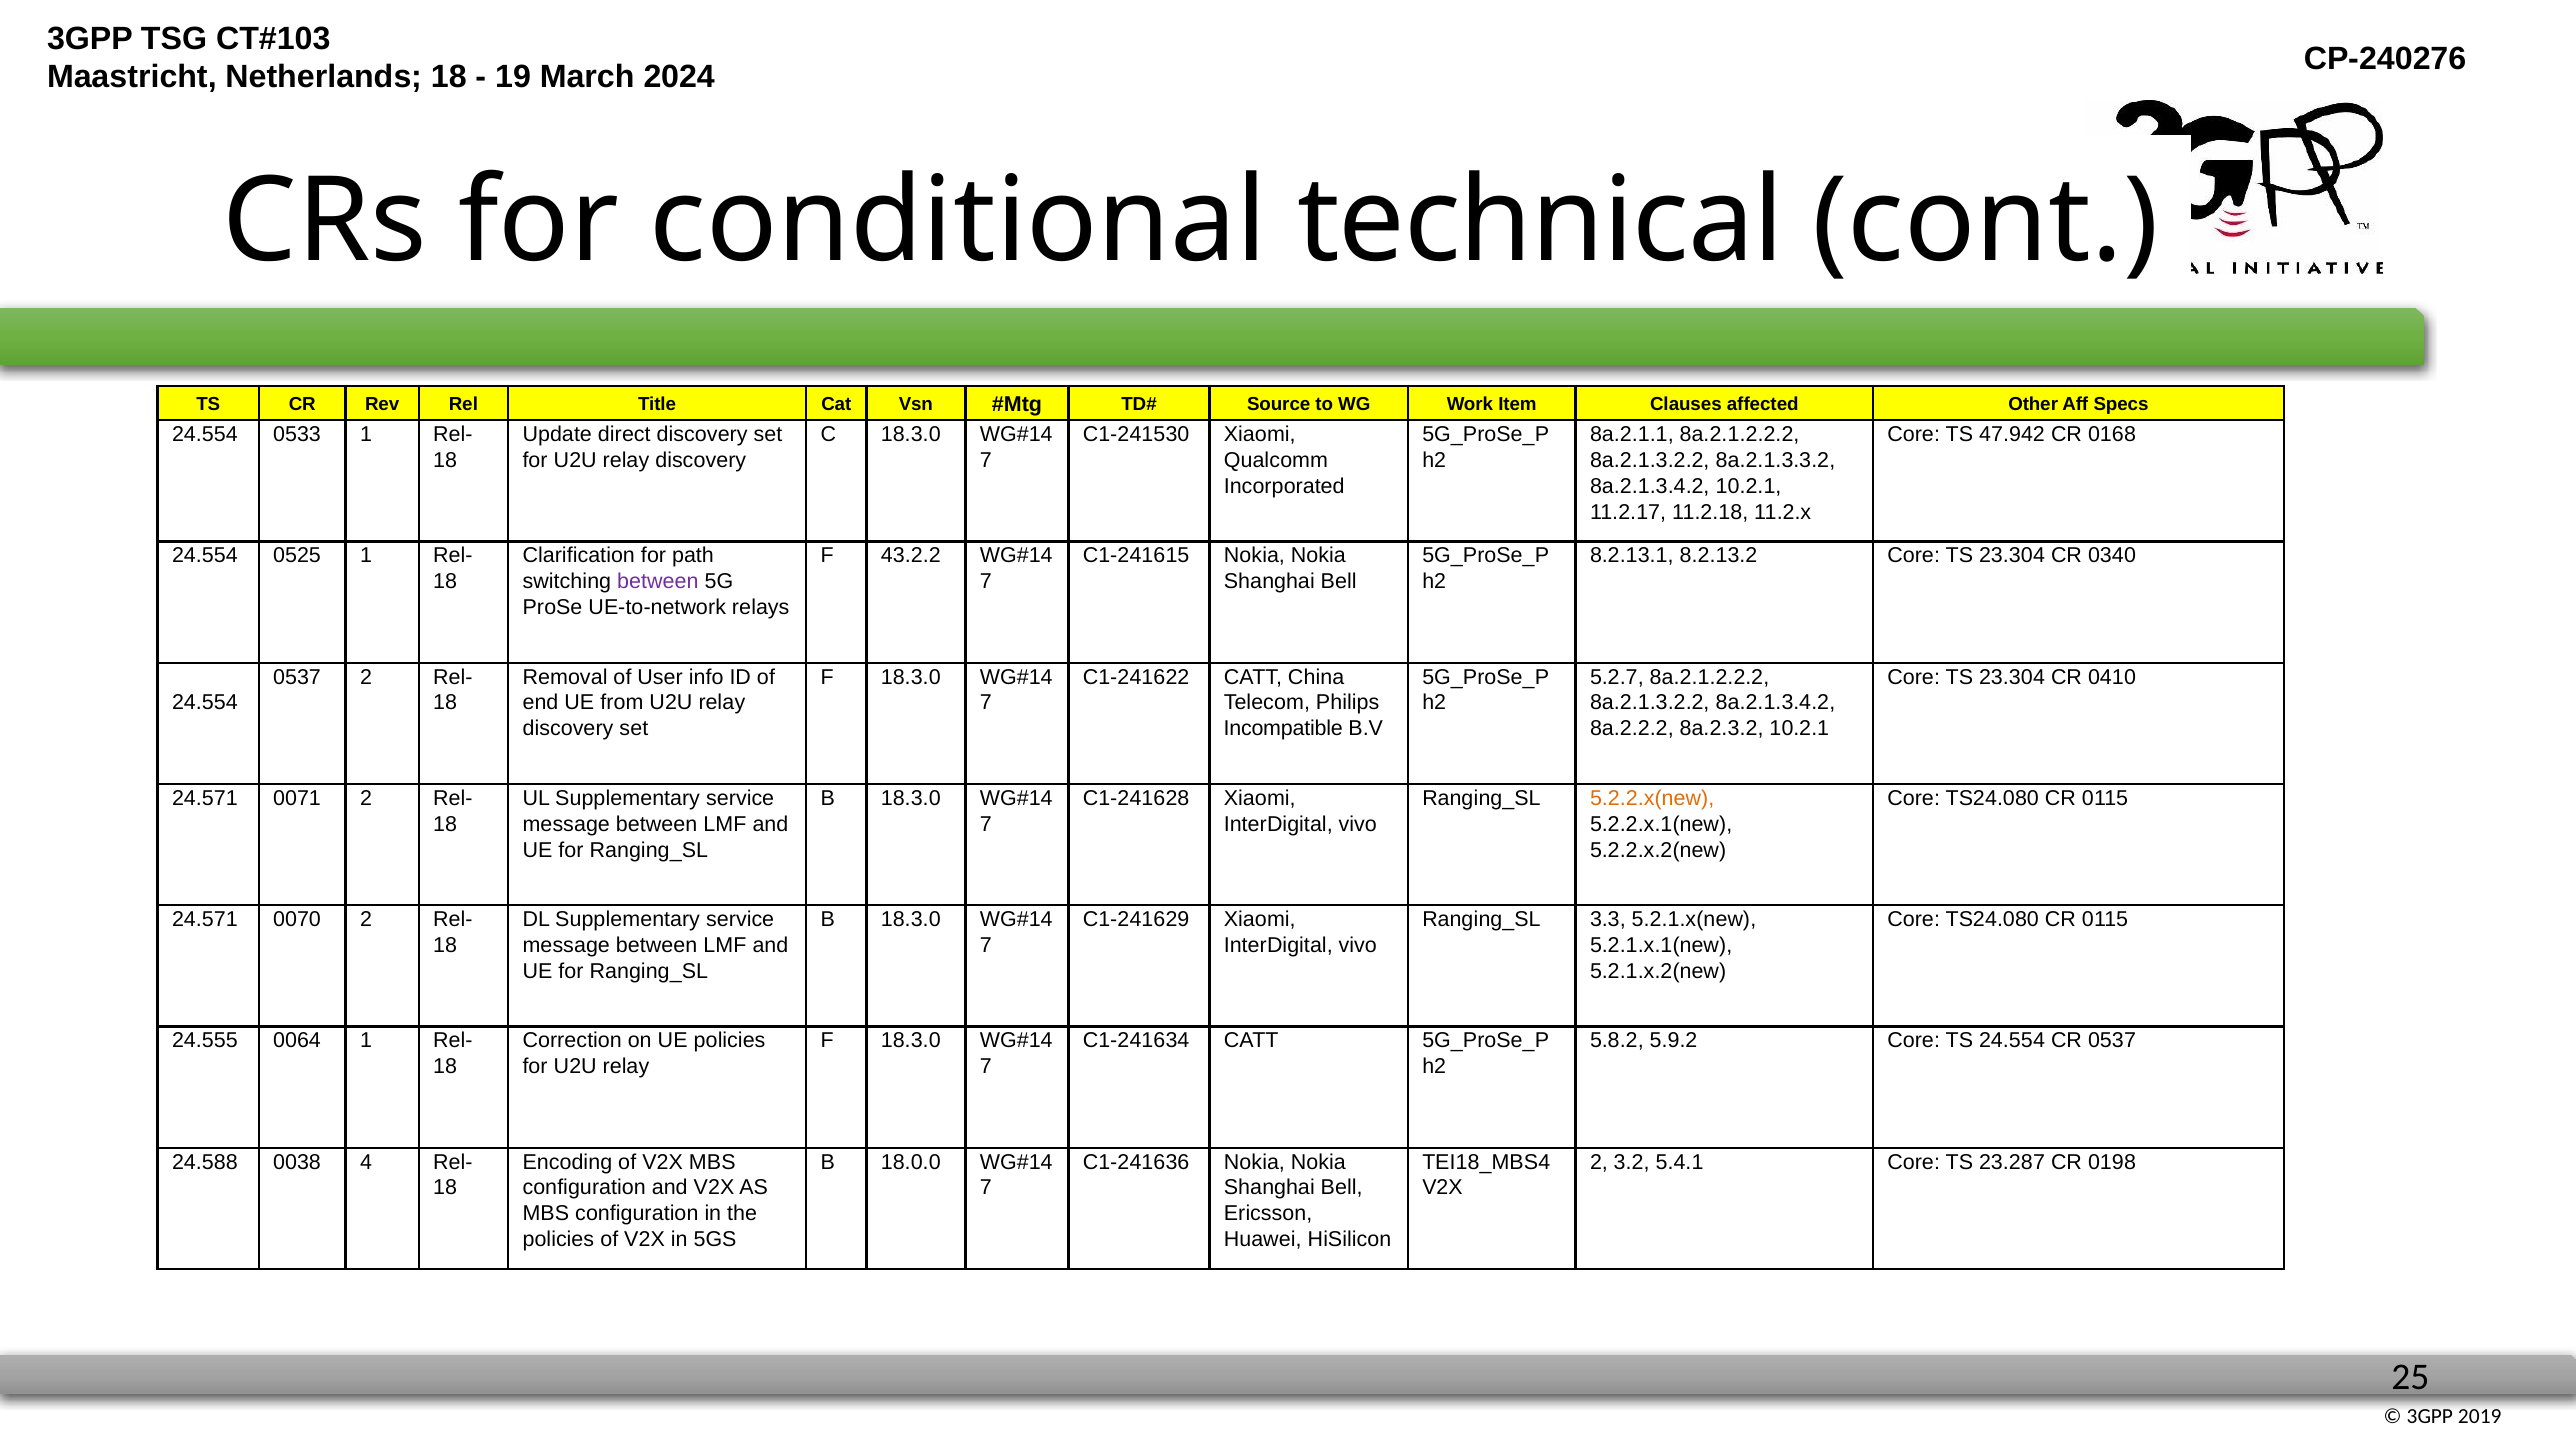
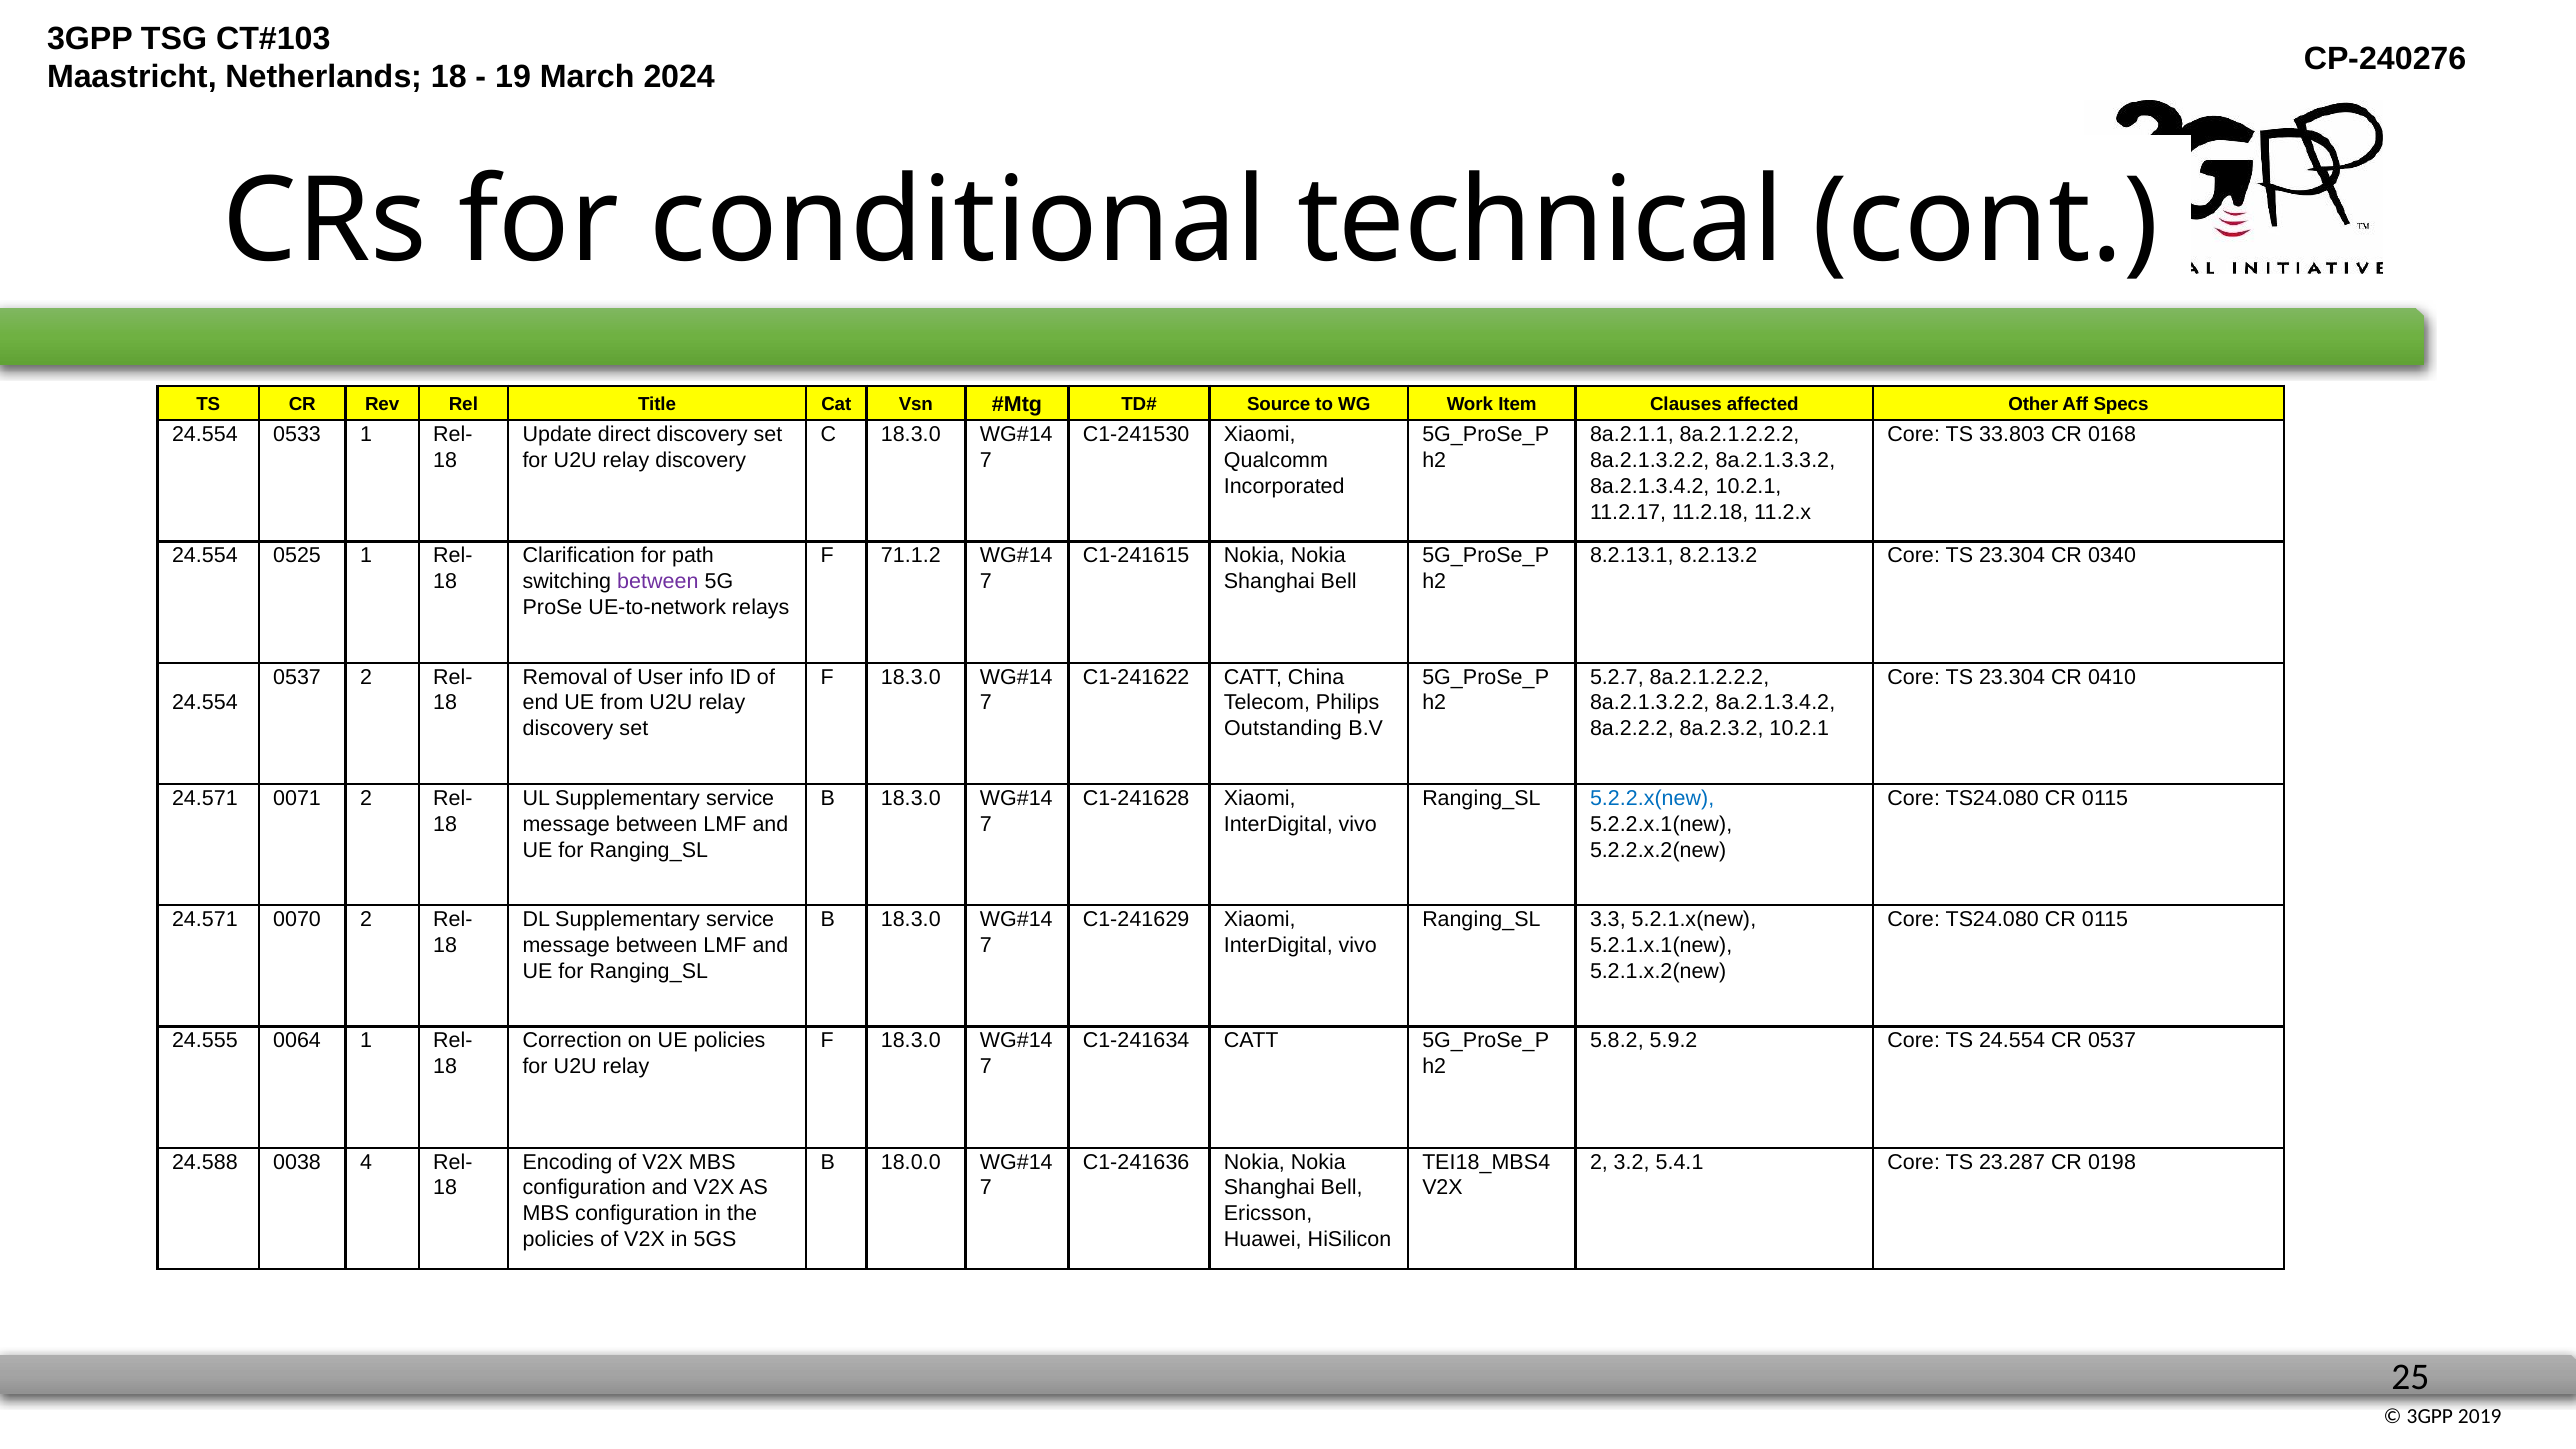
47.942: 47.942 -> 33.803 (2012, 434)
43.2.2: 43.2.2 -> 71.1.2 (911, 556)
Incompatible: Incompatible -> Outstanding (1283, 729)
5.2.2.x(new colour: orange -> blue (1652, 798)
